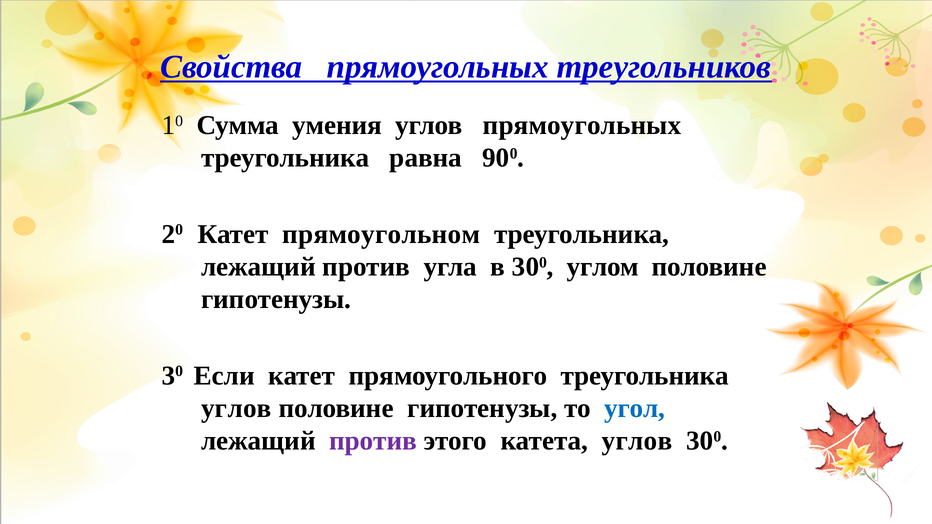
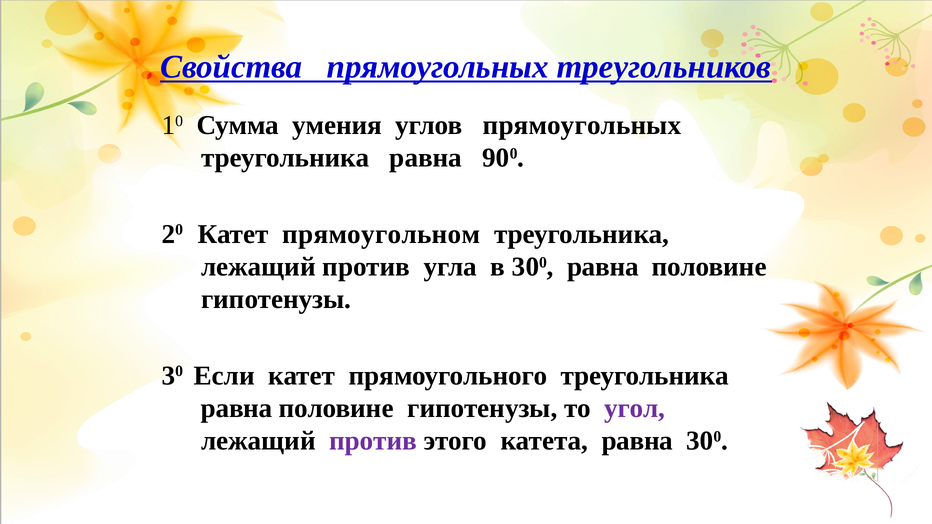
300 углом: углом -> равна (603, 267)
углов: углов -> равна (237, 408)
угол colour: blue -> purple (635, 408)
катета углов: углов -> равна (637, 441)
